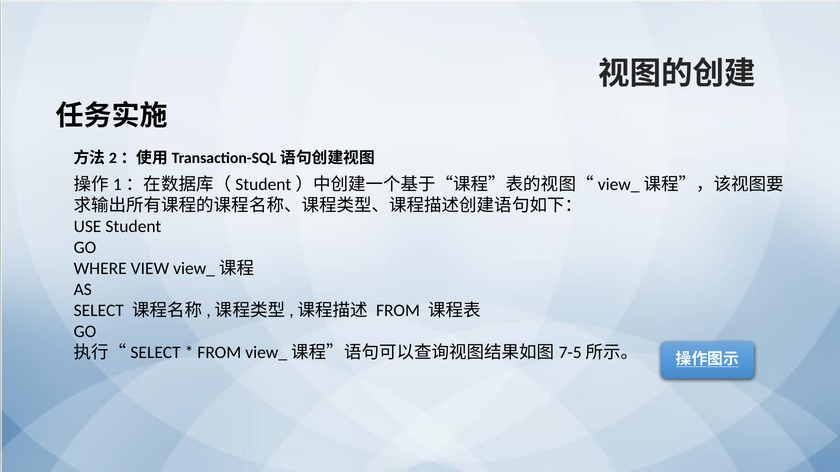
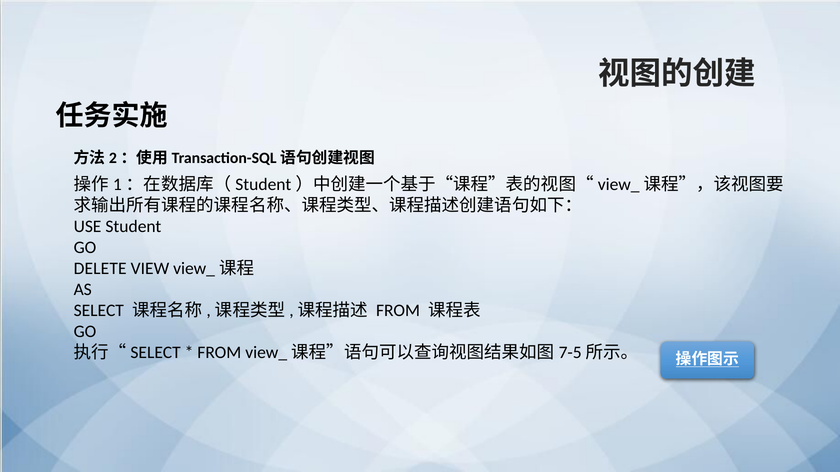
WHERE: WHERE -> DELETE (100, 269)
